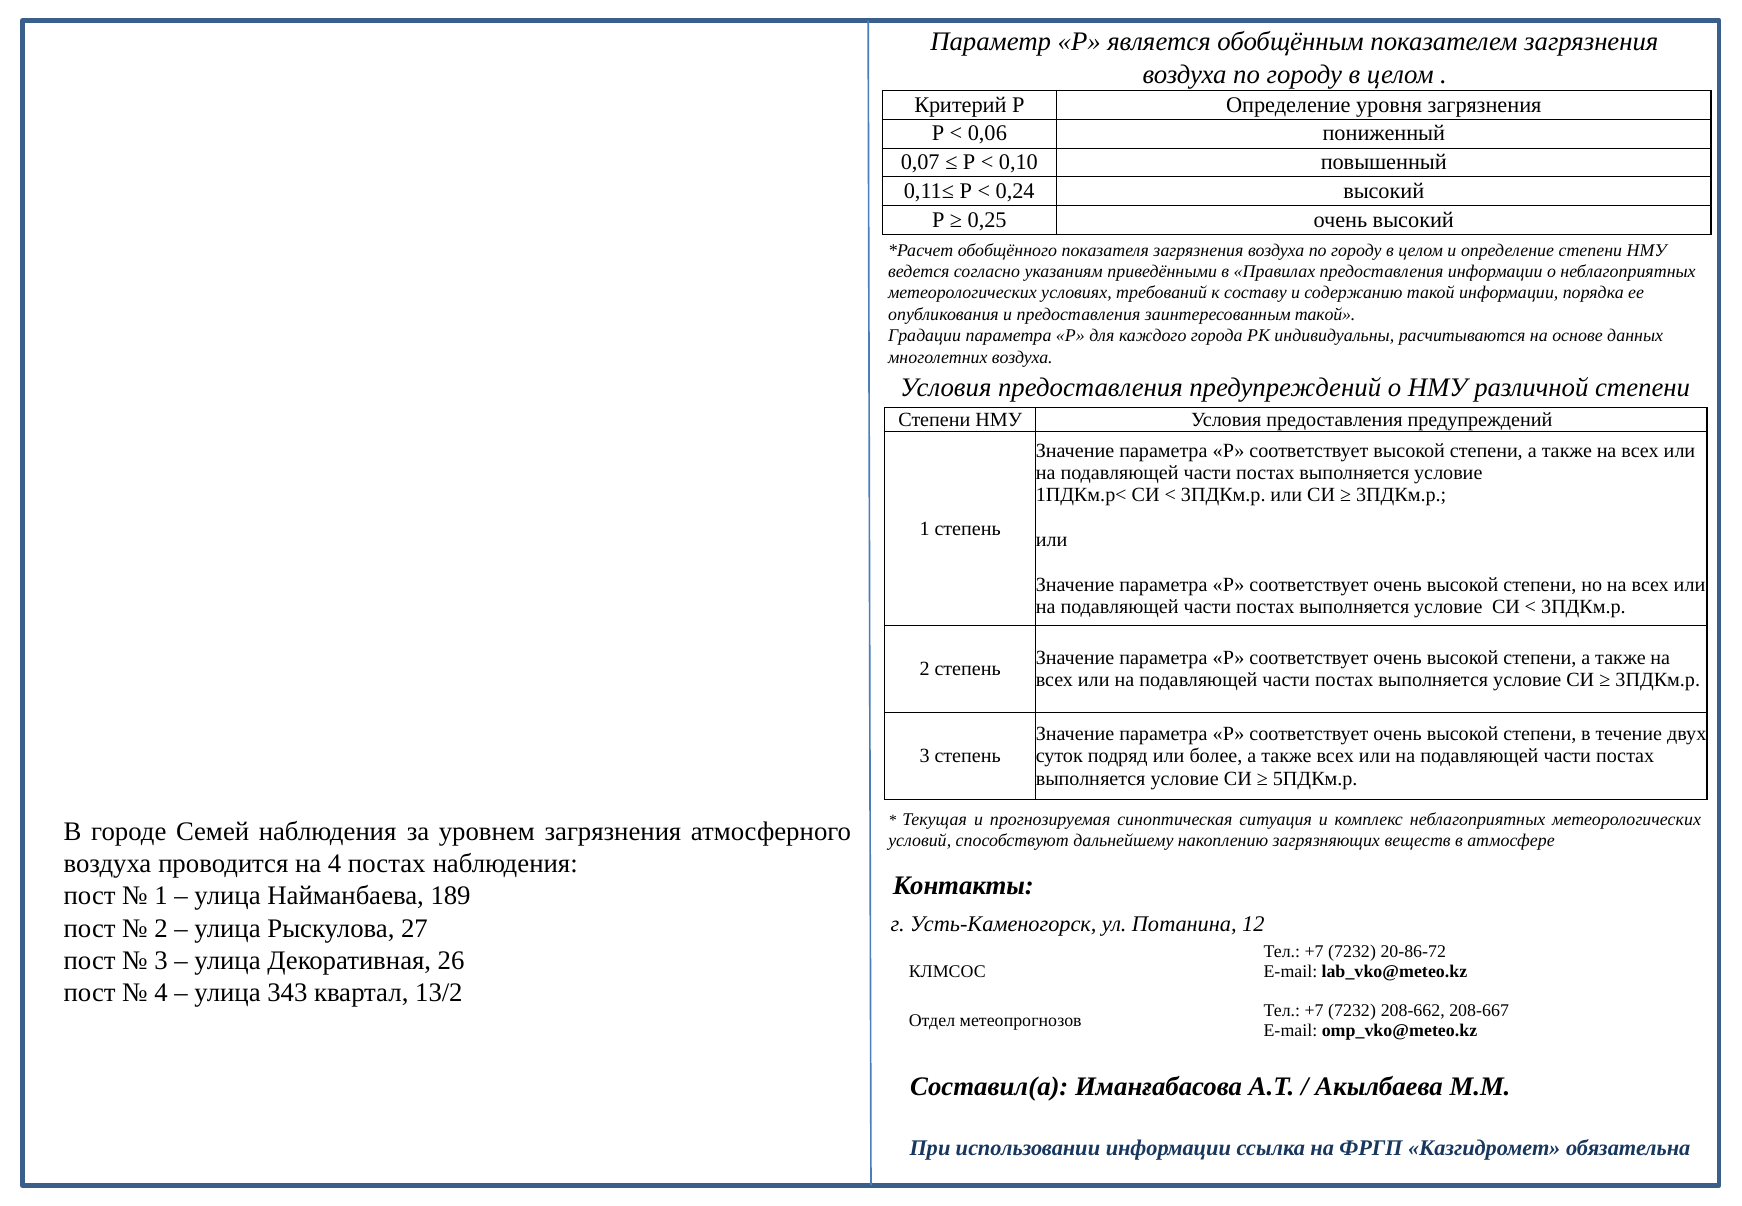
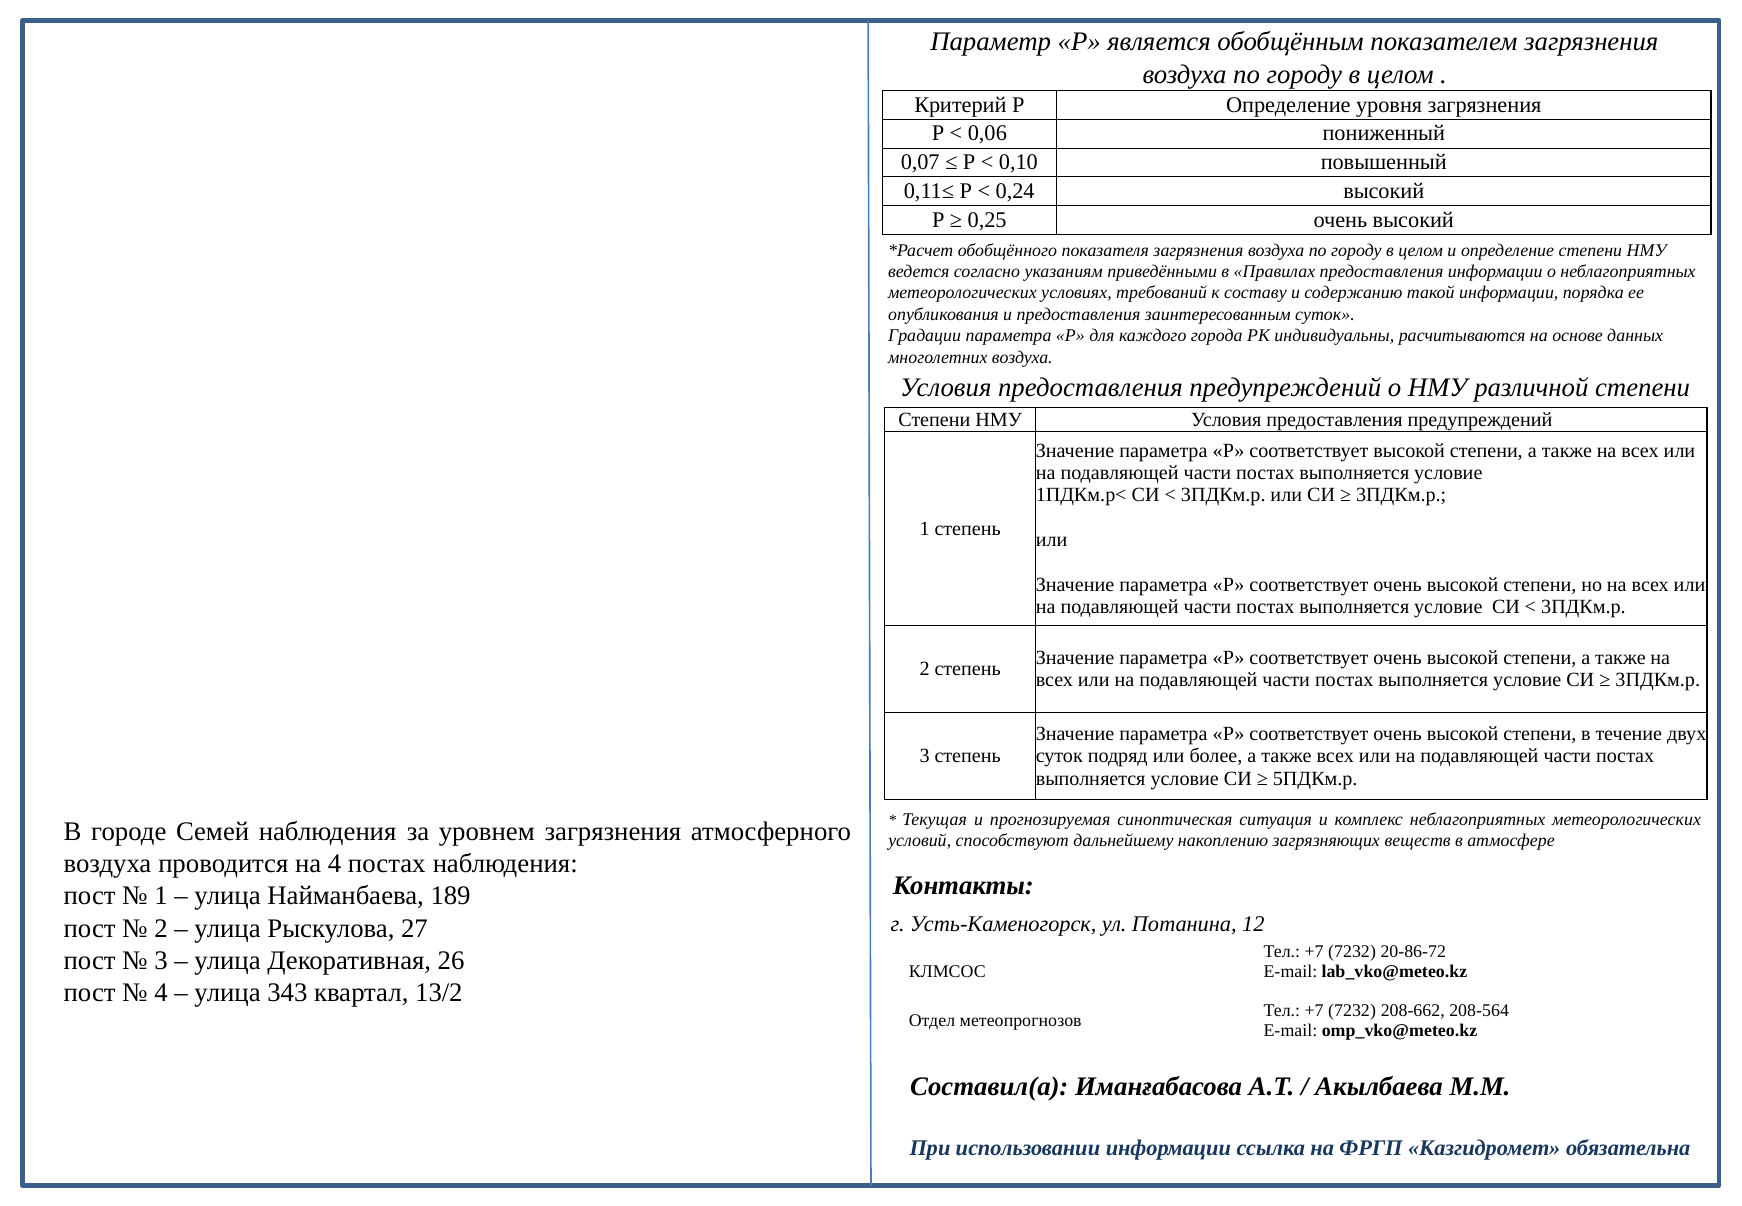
заинтересованным такой: такой -> суток (1325, 314)
208-667: 208-667 -> 208-564 (1479, 1011)
